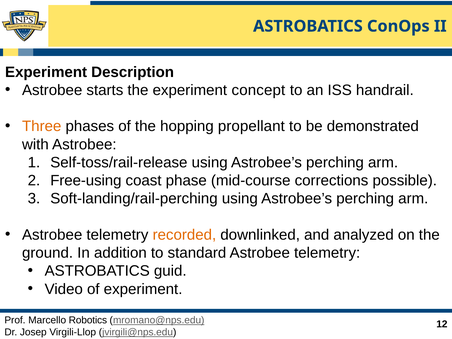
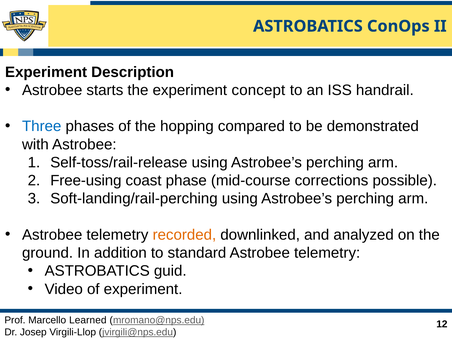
Three colour: orange -> blue (42, 126)
propellant: propellant -> compared (251, 126)
Robotics: Robotics -> Learned (88, 320)
